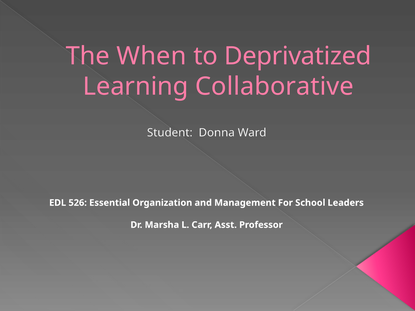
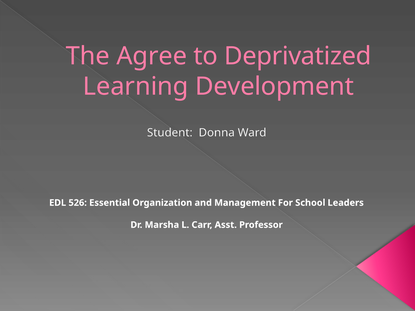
When: When -> Agree (152, 56)
Collaborative: Collaborative -> Development (275, 86)
